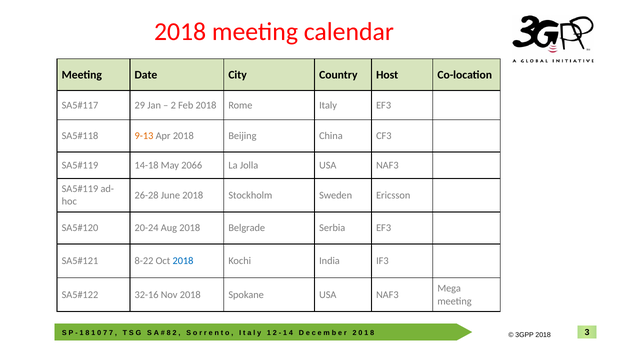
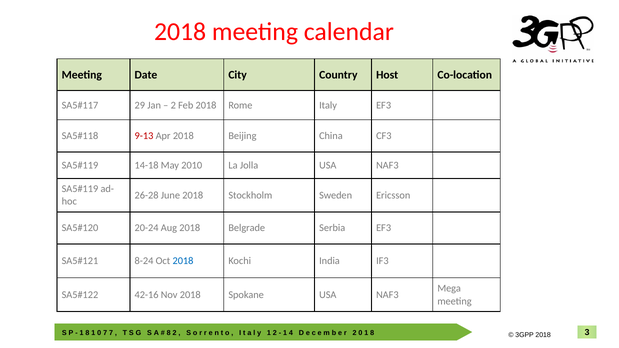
9-13 colour: orange -> red (144, 136)
2066: 2066 -> 2010 (192, 165)
8-22: 8-22 -> 8-24 (144, 261)
32-16: 32-16 -> 42-16 (147, 295)
